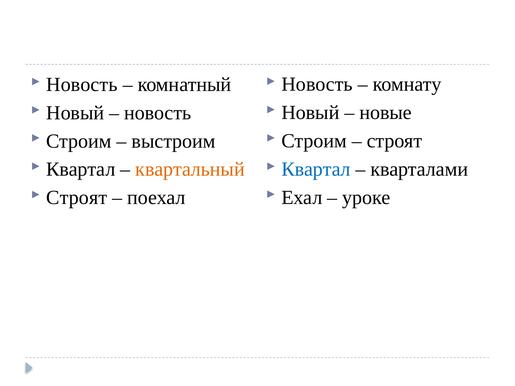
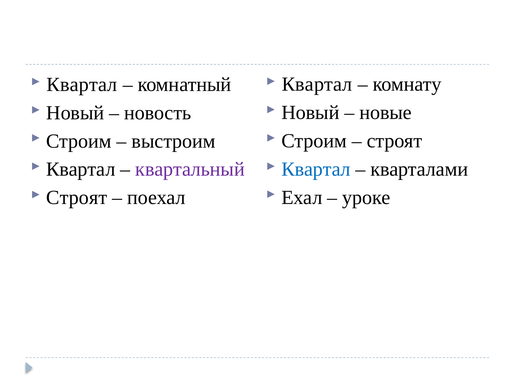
Новость: Новость -> Квартал (317, 84)
Новость: Новость -> Квартал (82, 85)
квартальный colour: orange -> purple (190, 169)
